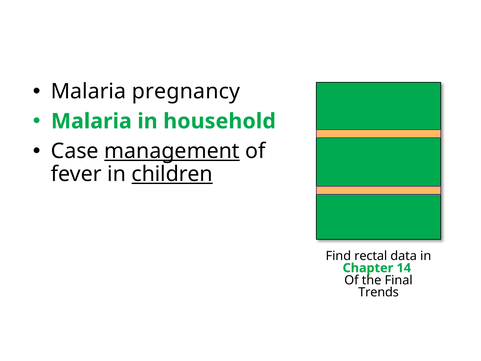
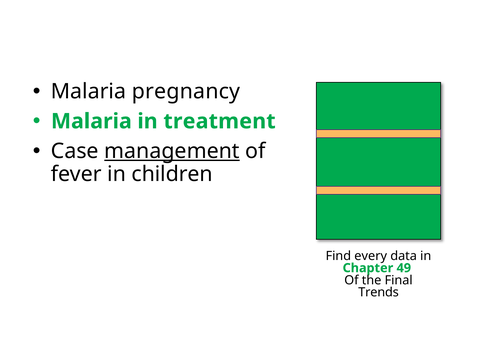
household: household -> treatment (220, 121)
children underline: present -> none (172, 174)
rectal: rectal -> every (371, 256)
14: 14 -> 49 (404, 268)
